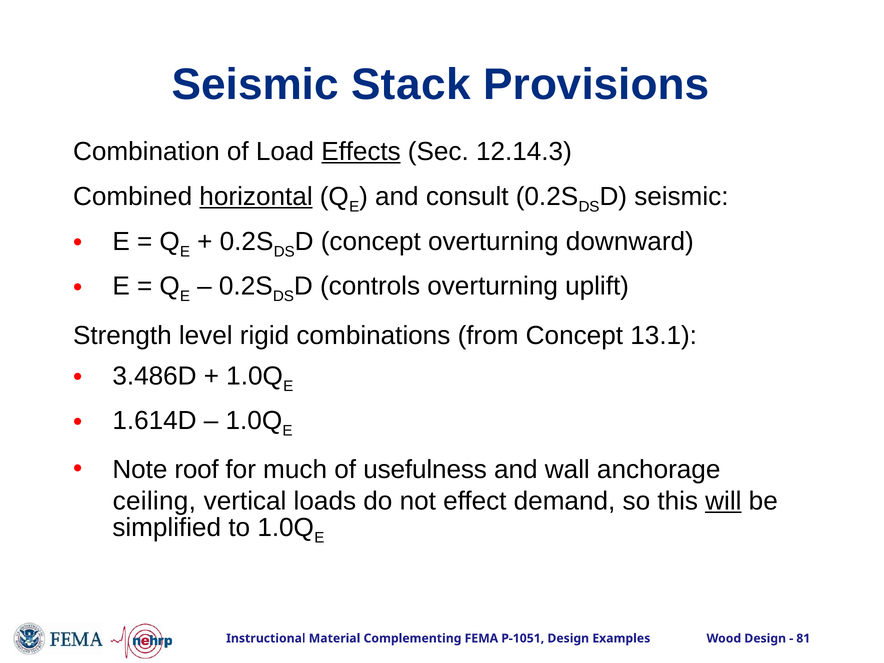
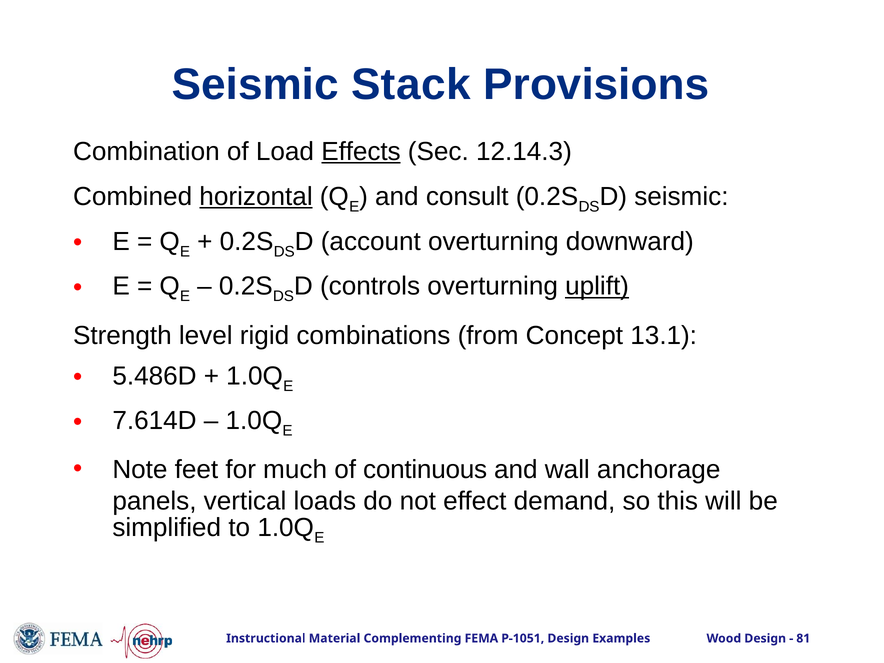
concept: concept -> account (371, 242)
uplift underline: none -> present (597, 286)
3.486D: 3.486D -> 5.486D (154, 376)
1.614D: 1.614D -> 7.614D (154, 421)
roof: roof -> feet (196, 470)
usefulness: usefulness -> continuous (425, 470)
ceiling: ceiling -> panels (154, 501)
will underline: present -> none (723, 501)
